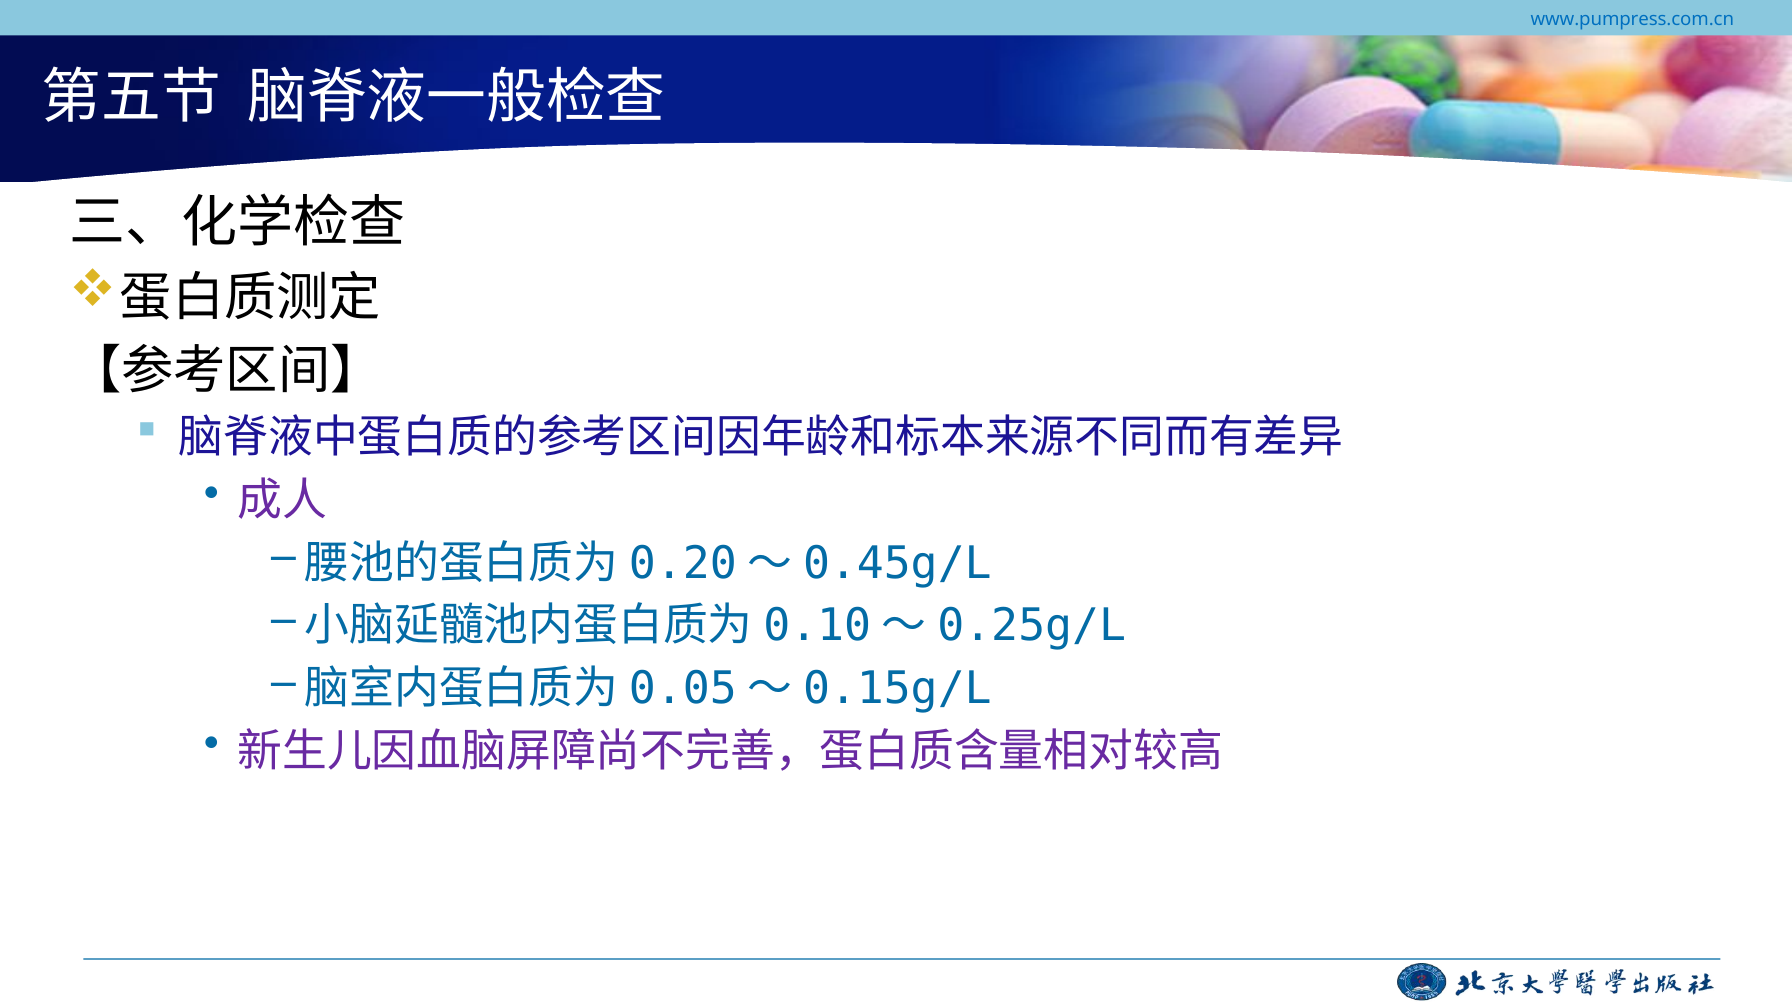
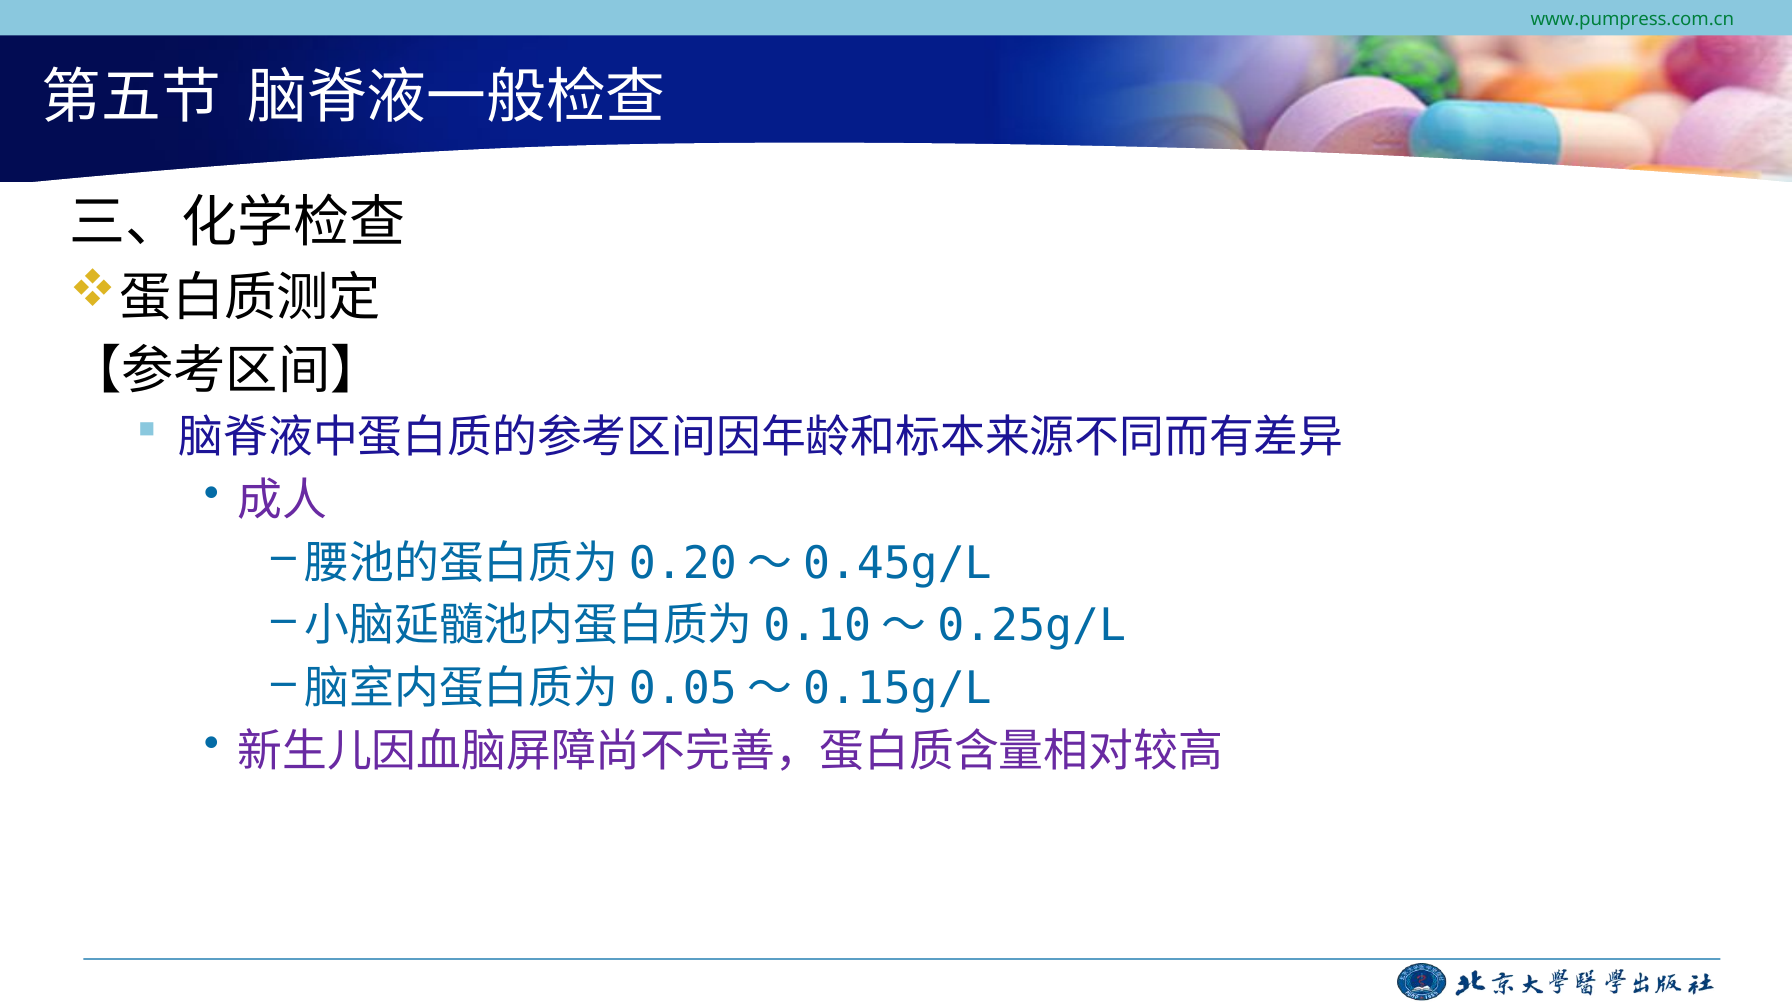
www.pumpress.com.cn colour: blue -> green (1632, 19)
